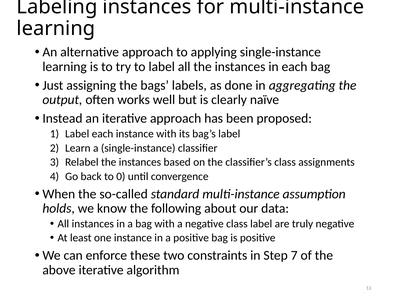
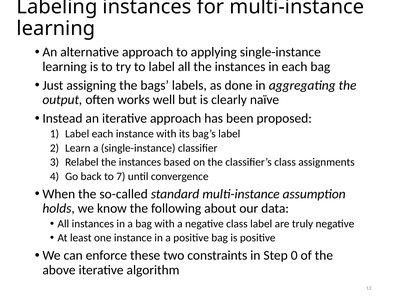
0: 0 -> 7 (121, 177)
7: 7 -> 0 (294, 256)
